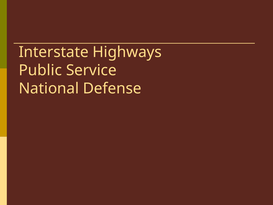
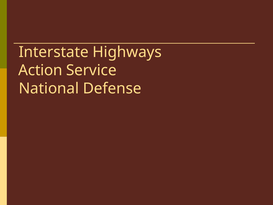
Public: Public -> Action (40, 70)
